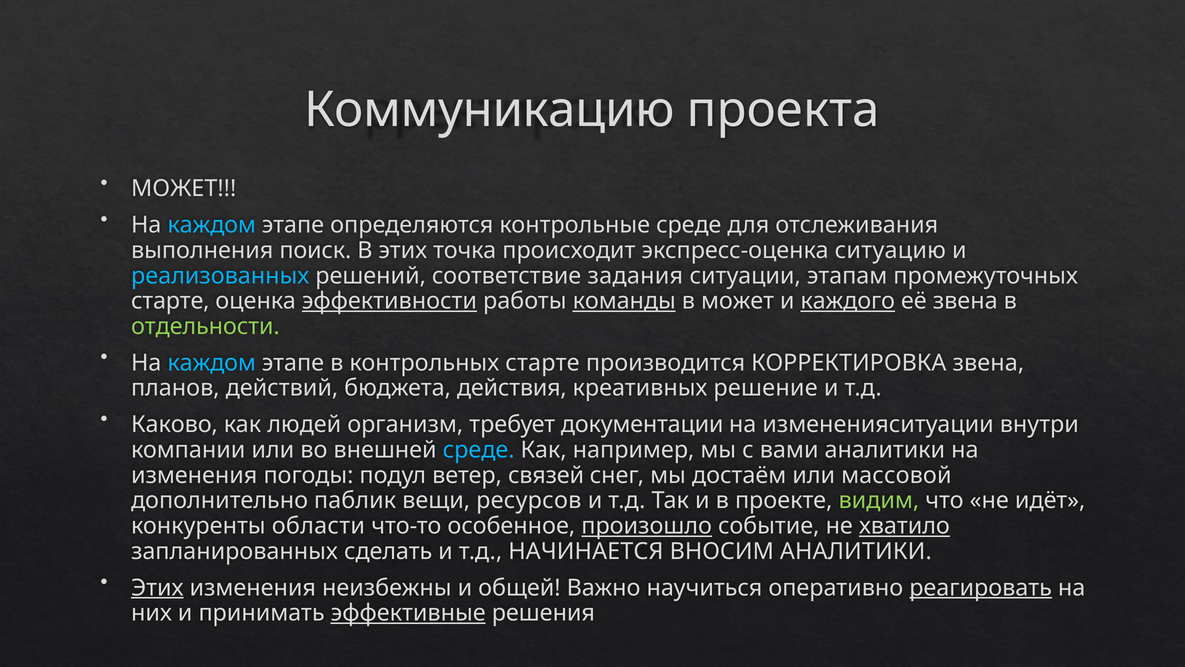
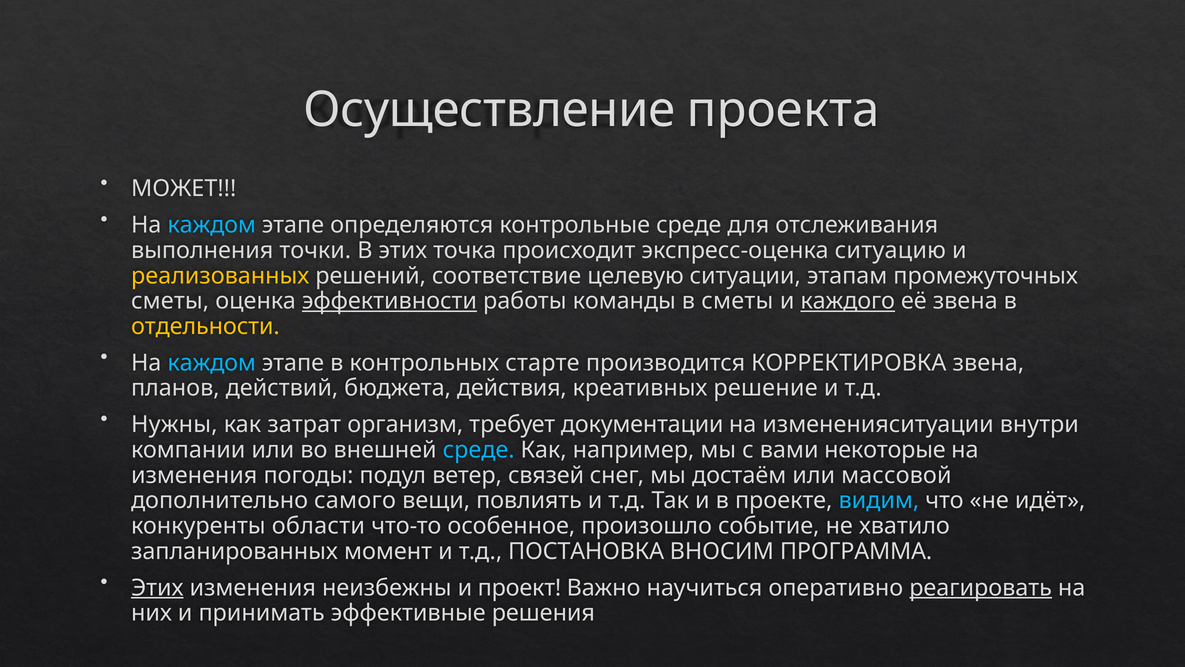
Коммуникацию: Коммуникацию -> Осуществление (489, 110)
поиск: поиск -> точки (315, 250)
реализованных colour: light blue -> yellow (220, 276)
задания: задания -> целевую (636, 276)
старте: старте -> сметы (170, 301)
команды underline: present -> none (624, 301)
в может: может -> сметы (737, 301)
отдельности colour: light green -> yellow (205, 326)
Каково: Каково -> Нужны (174, 424)
людей: людей -> затрат (304, 424)
вами аналитики: аналитики -> некоторые (885, 450)
паблик: паблик -> самого (355, 500)
ресурсов: ресурсов -> повлиять (529, 500)
видим colour: light green -> light blue (879, 500)
произошло underline: present -> none (647, 526)
хватило underline: present -> none (904, 526)
сделать: сделать -> момент (388, 551)
НАЧИНАЕТСЯ: НАЧИНАЕТСЯ -> ПОСТАНОВКА (586, 551)
ВНОСИМ АНАЛИТИКИ: АНАЛИТИКИ -> ПРОГРАММА (856, 551)
общей: общей -> проект (520, 587)
эффективные underline: present -> none (408, 613)
